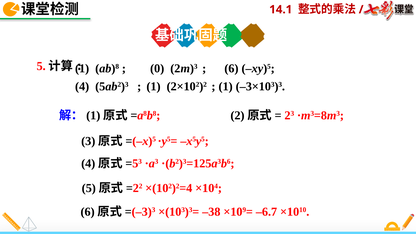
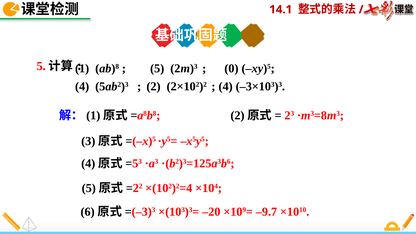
0: 0 -> 5 (157, 69)
6: 6 -> 0 (231, 69)
1: 1 -> 2 (153, 86)
1: 1 -> 4 (226, 86)
–38: –38 -> –20 (211, 212)
–6.7: –6.7 -> –9.7 (267, 212)
